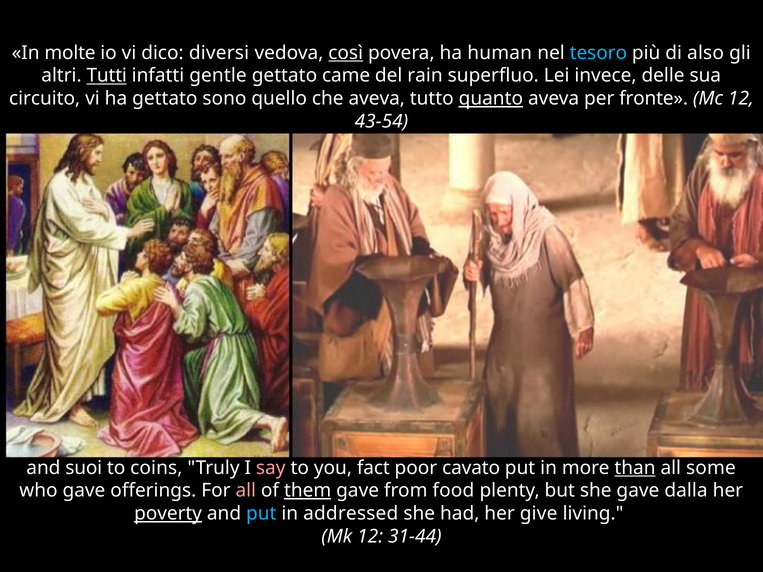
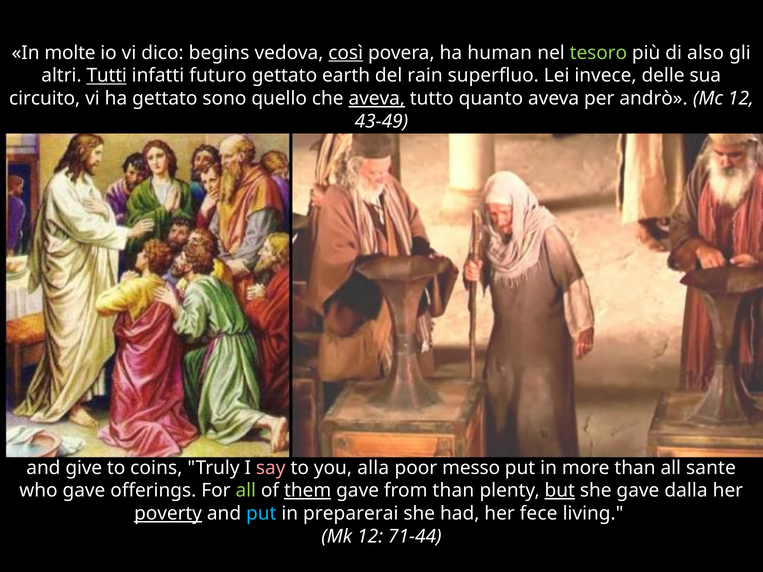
diversi: diversi -> begins (219, 53)
tesoro colour: light blue -> light green (598, 53)
gentle: gentle -> futuro (218, 76)
came: came -> earth (346, 76)
aveva underline: none -> present (377, 99)
quanto underline: present -> none (491, 99)
fronte: fronte -> andrò (654, 99)
43-54: 43-54 -> 43-49 (381, 121)
suoi: suoi -> give (84, 468)
fact: fact -> alla (373, 468)
cavato: cavato -> messo (471, 468)
than underline: present -> none (635, 468)
some: some -> sante (711, 468)
all colour: pink -> light green (246, 491)
from food: food -> than (453, 491)
but underline: none -> present (560, 491)
addressed: addressed -> preparerai (351, 514)
give: give -> fece (539, 514)
31-44: 31-44 -> 71-44 (415, 537)
